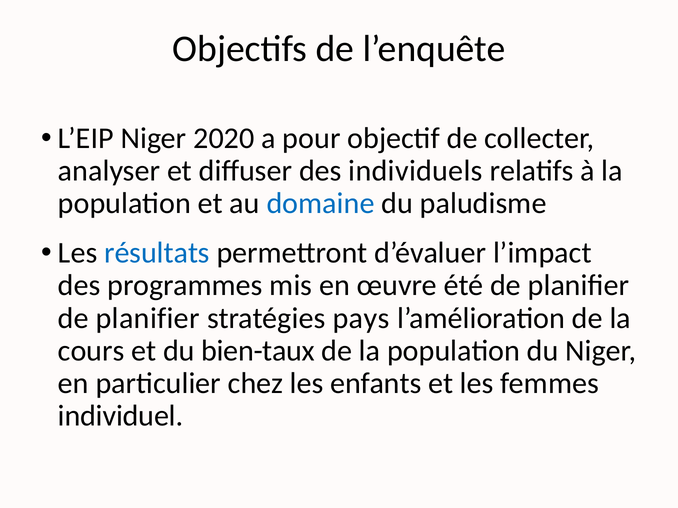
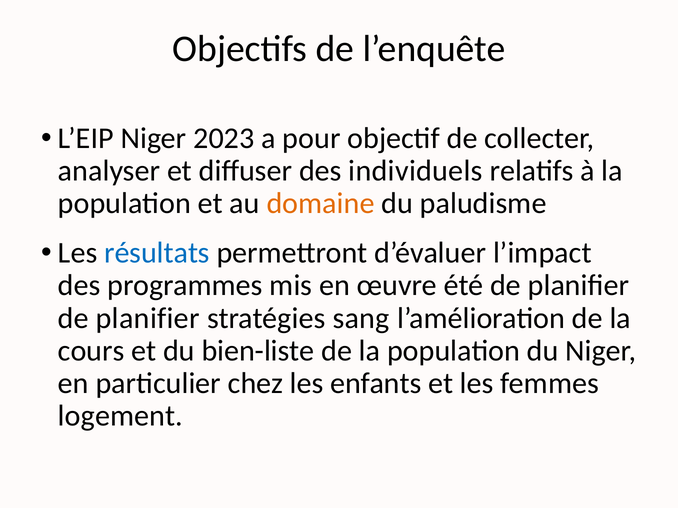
2020: 2020 -> 2023 (224, 139)
domaine colour: blue -> orange (321, 204)
pays: pays -> sang (361, 318)
bien-taux: bien-taux -> bien-liste (258, 351)
individuel: individuel -> logement (120, 416)
